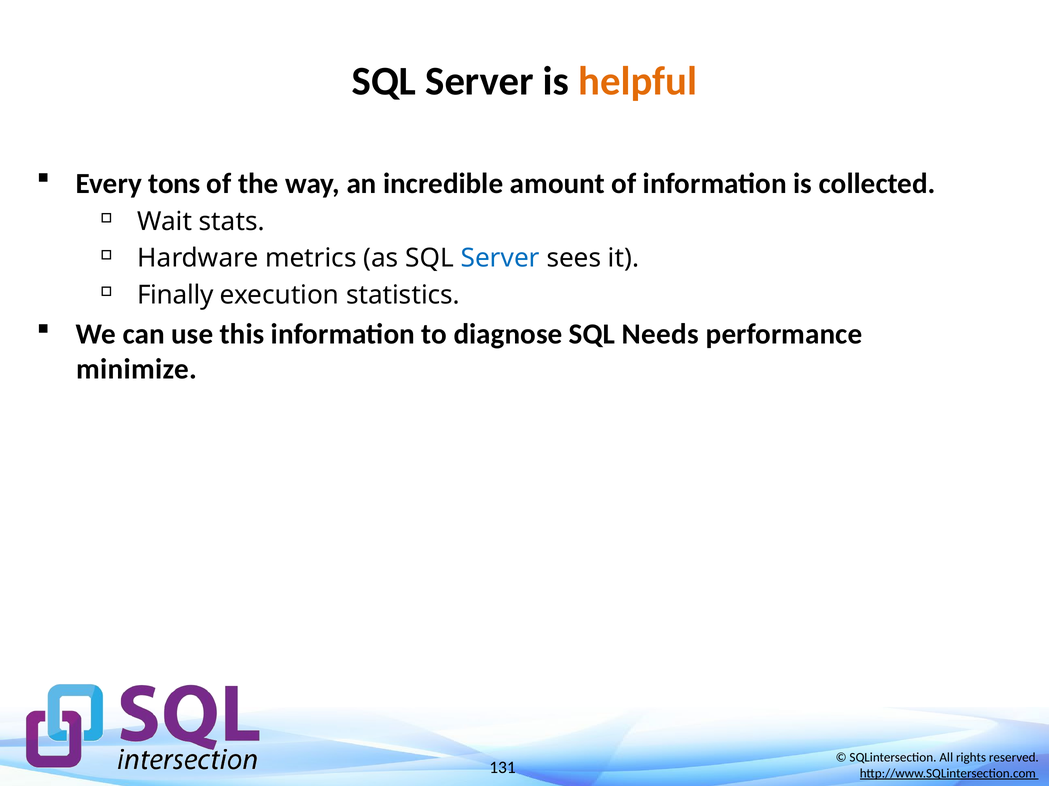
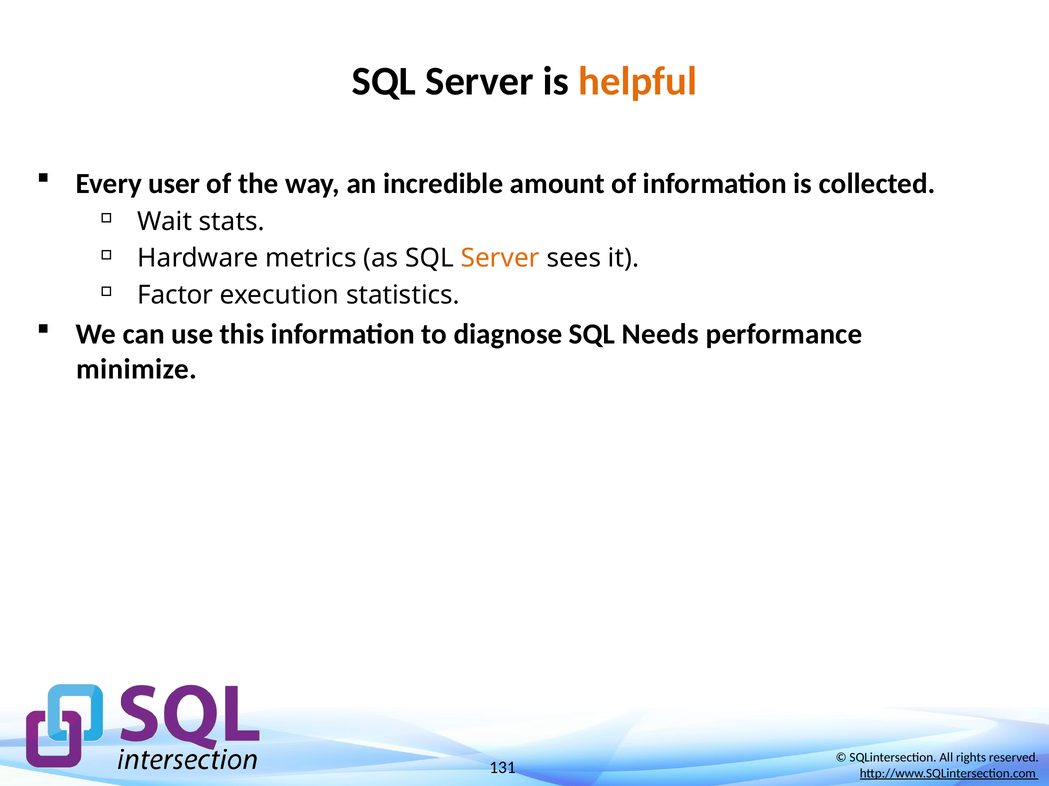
tons: tons -> user (174, 184)
Server colour: blue -> orange (500, 259)
Finally: Finally -> Factor (175, 295)
